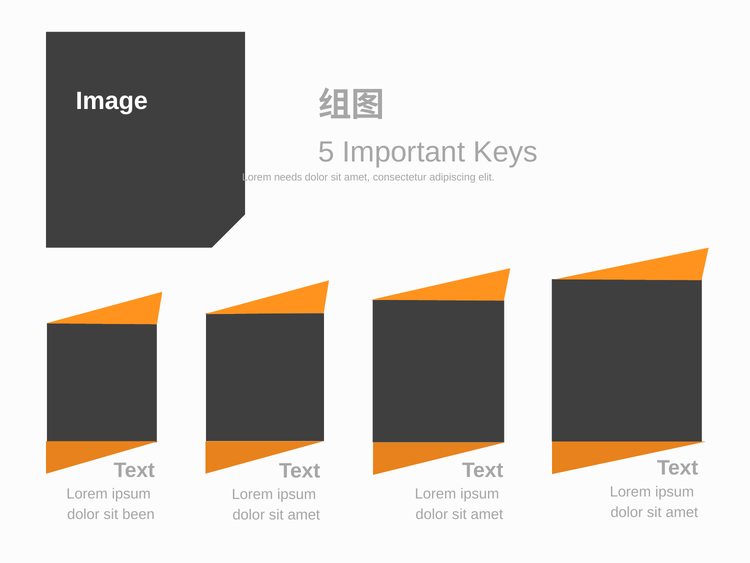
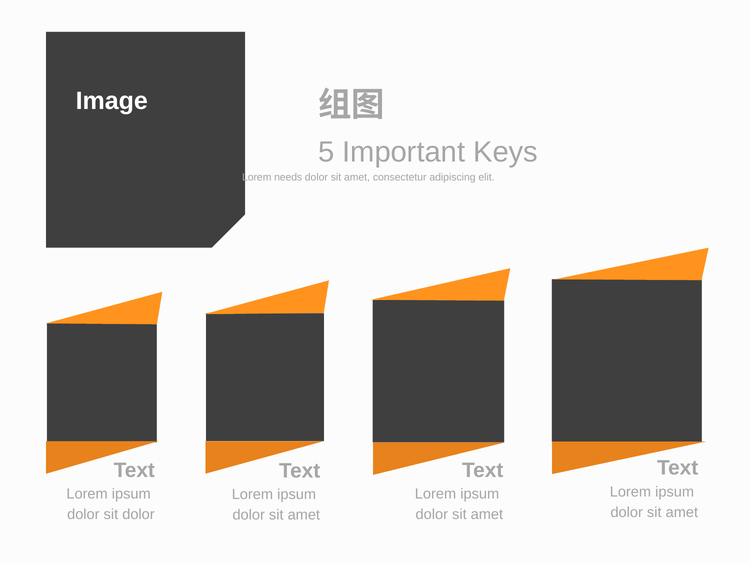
sit been: been -> dolor (138, 514)
